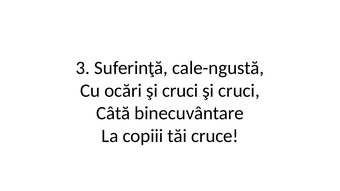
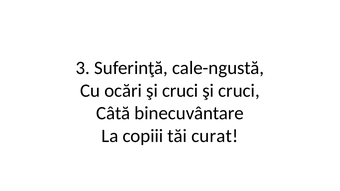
cruce: cruce -> curat (215, 136)
